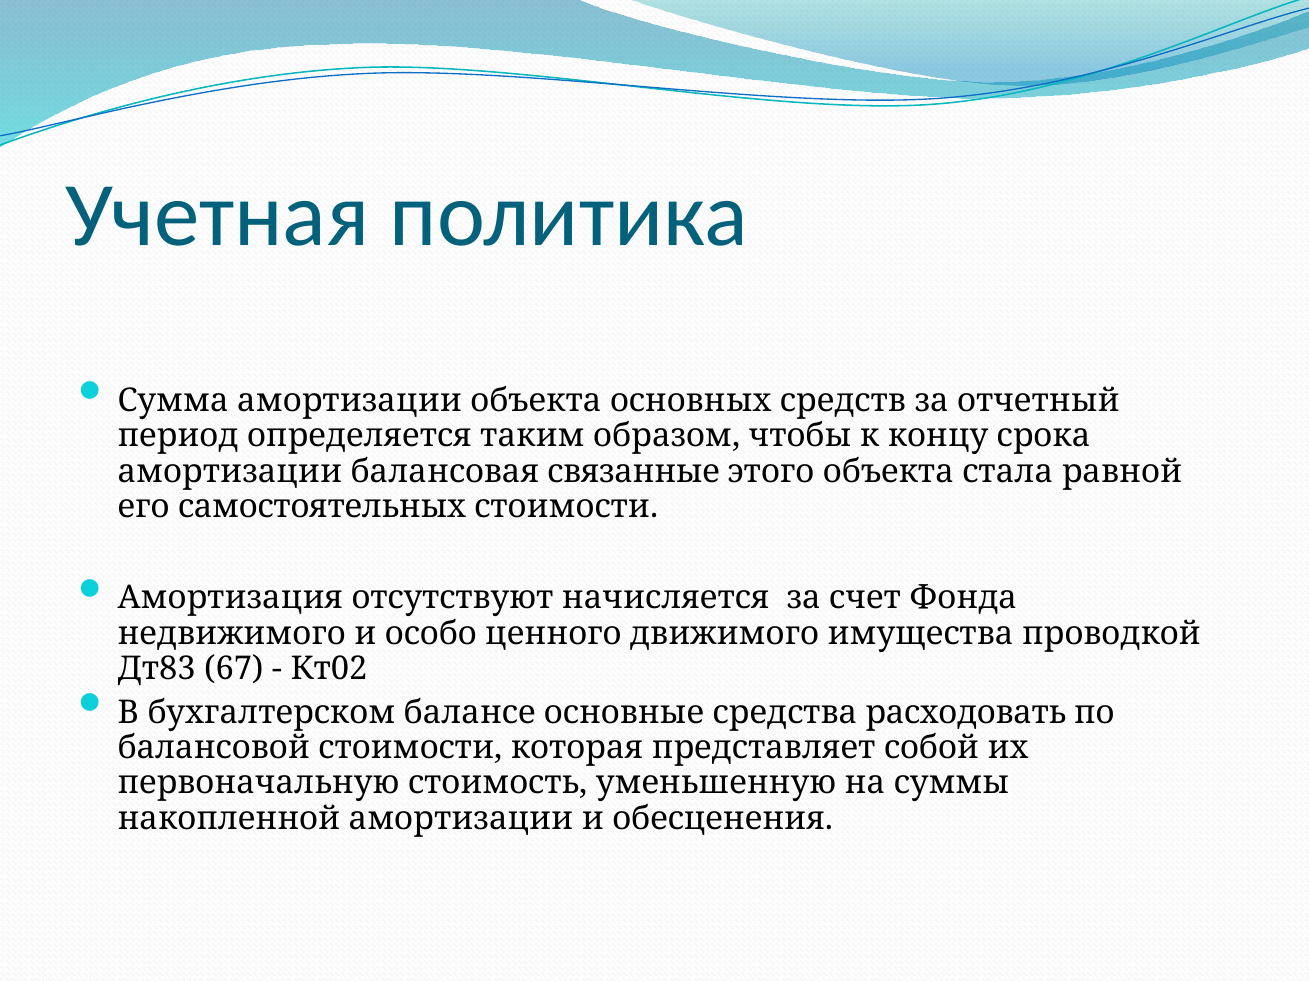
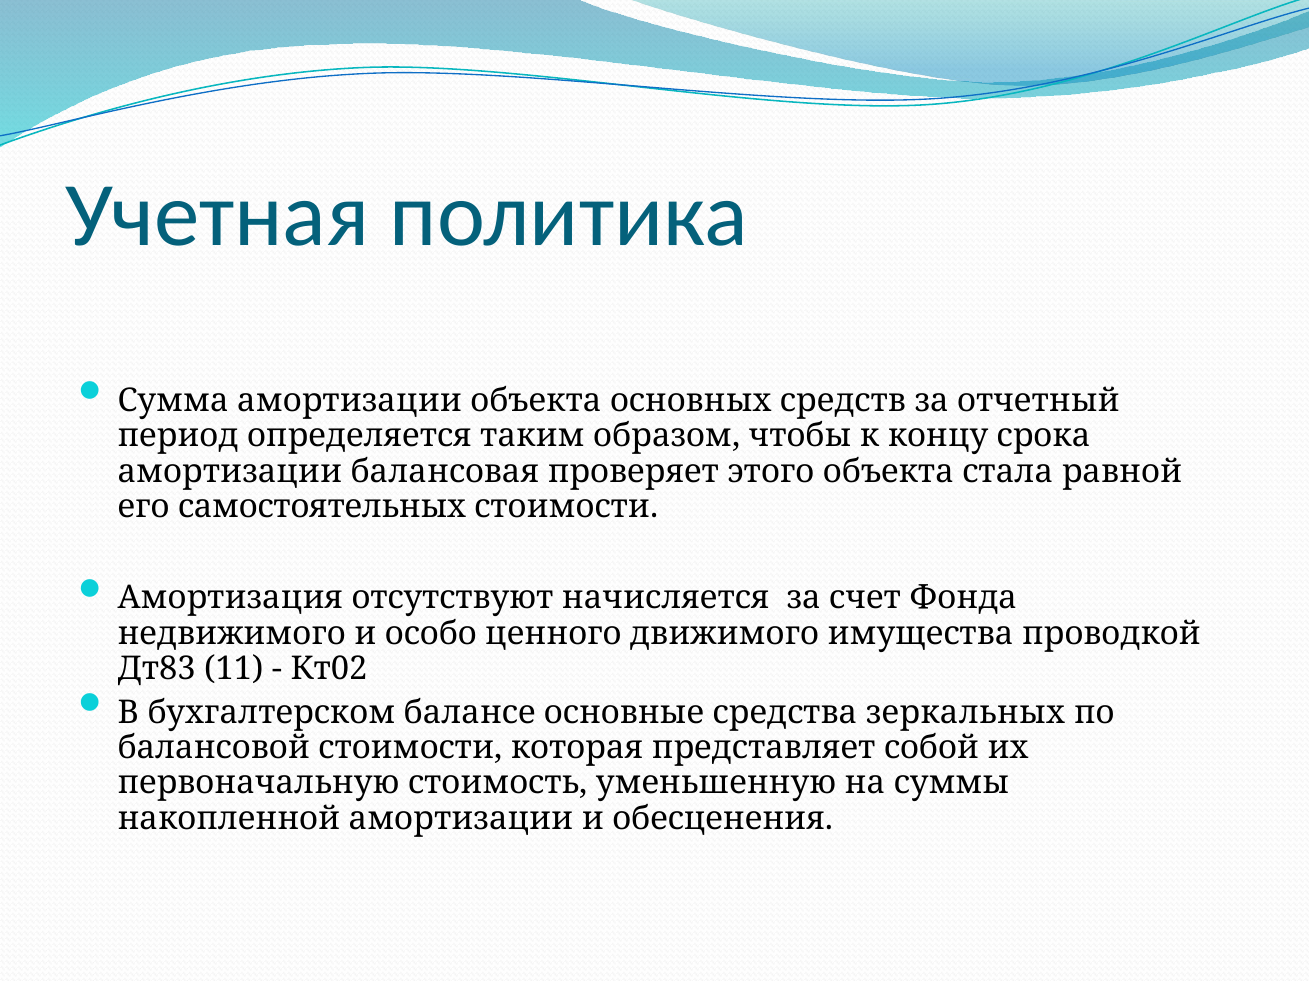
связанные: связанные -> проверяет (633, 472)
67: 67 -> 11 (234, 669)
расходовать: расходовать -> зеркальных (965, 713)
